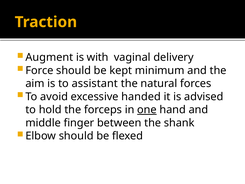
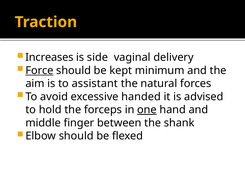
Augment: Augment -> Increases (49, 57)
with: with -> side (98, 57)
Force underline: none -> present (39, 70)
